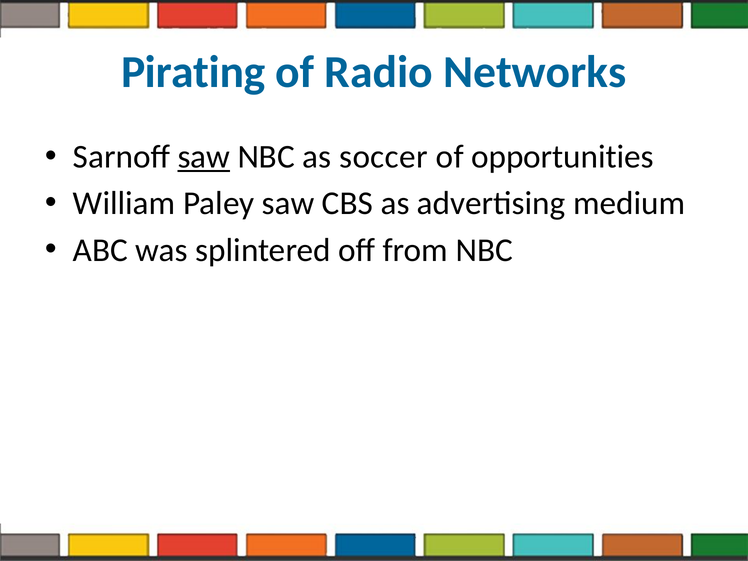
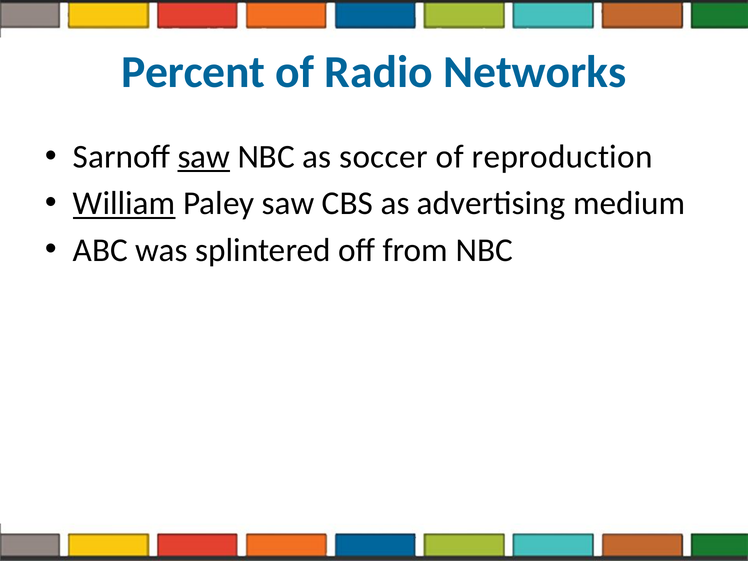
Pirating: Pirating -> Percent (193, 72)
opportunities: opportunities -> reproduction (562, 157)
William underline: none -> present (124, 203)
